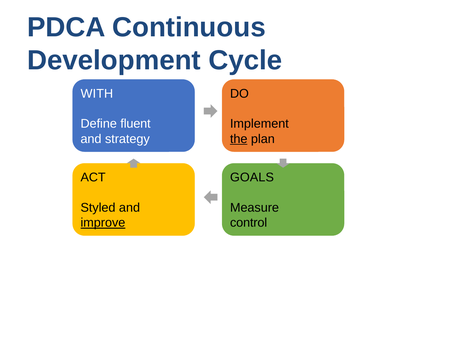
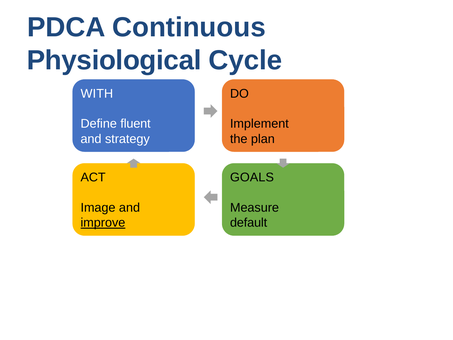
Development: Development -> Physiological (114, 60)
the underline: present -> none (239, 139)
Styled: Styled -> Image (98, 208)
control: control -> default (249, 223)
